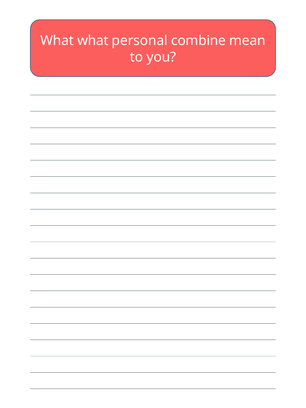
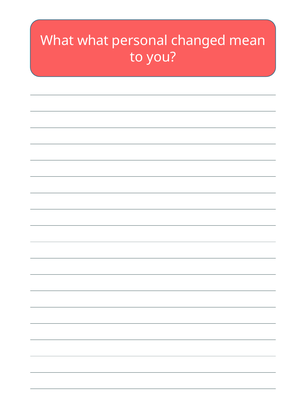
combine: combine -> changed (199, 41)
